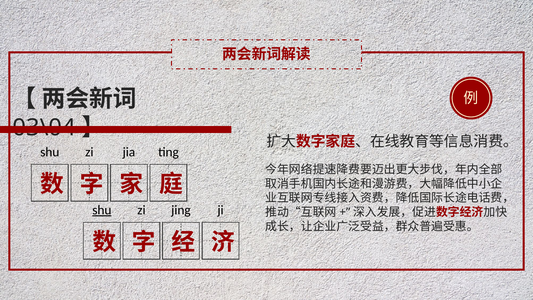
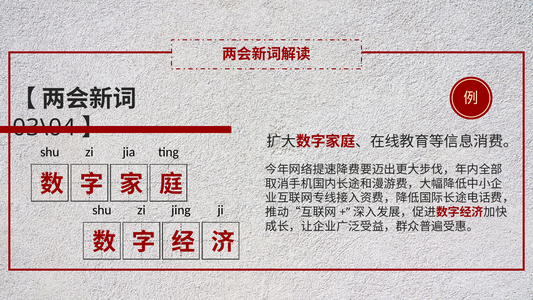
shu underline: present -> none (102, 210)
